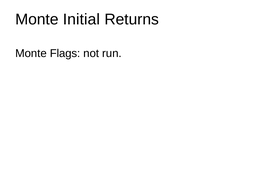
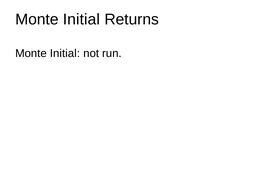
Flags: Flags -> Initial (65, 53)
